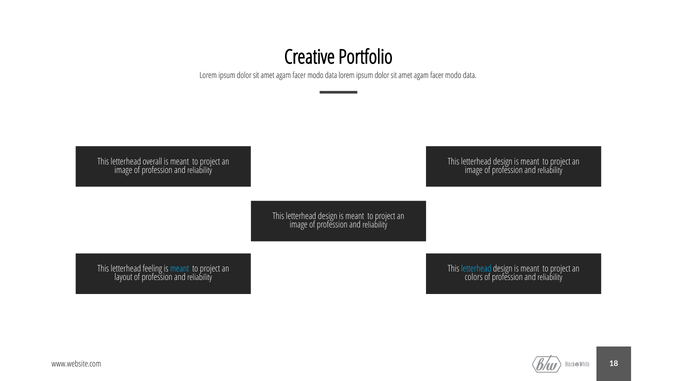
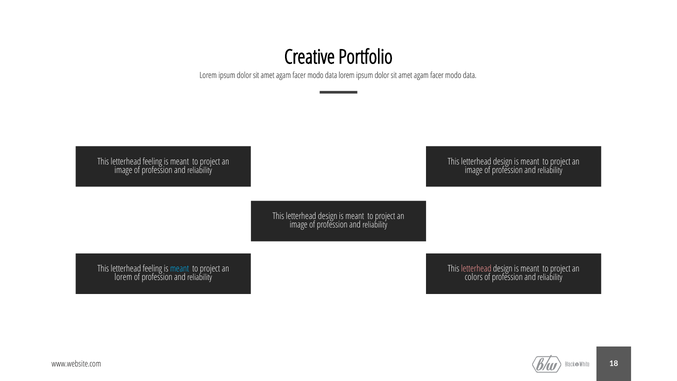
overall: overall -> feeling (152, 162)
letterhead colour: light blue -> pink (476, 269)
layout: layout -> lorem (123, 277)
